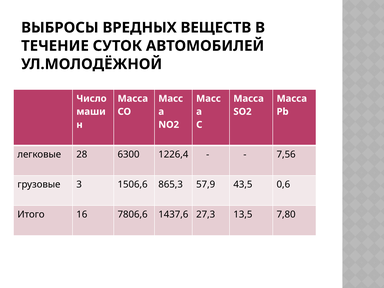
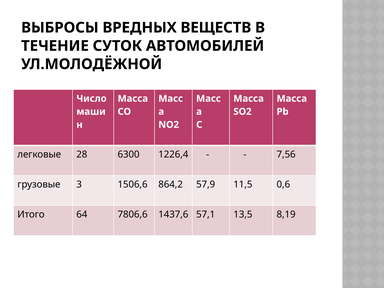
865,3: 865,3 -> 864,2 (171, 184)
43,5: 43,5 -> 11,5 (243, 184)
16: 16 -> 64 (82, 214)
27,3: 27,3 -> 57,1 (206, 214)
7,80: 7,80 -> 8,19 (286, 214)
